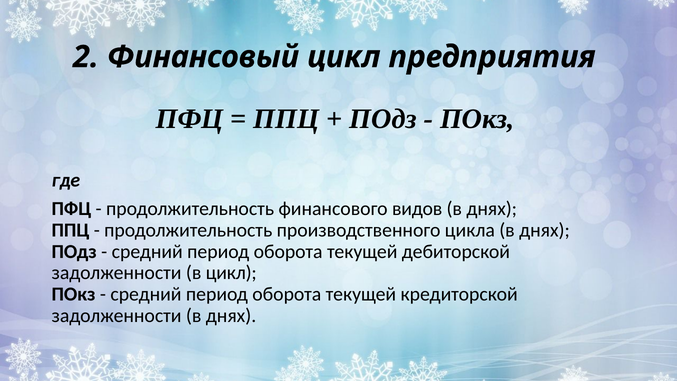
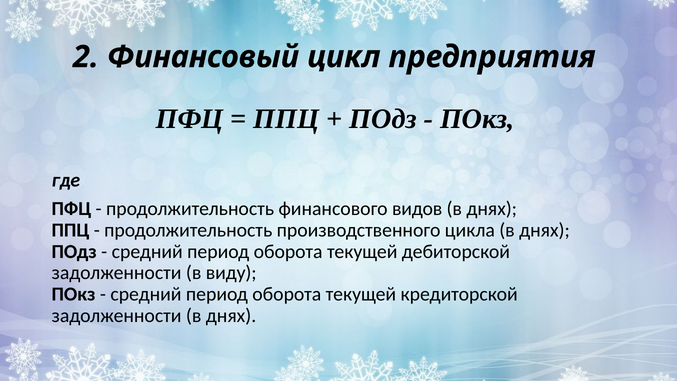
в цикл: цикл -> виду (231, 273)
